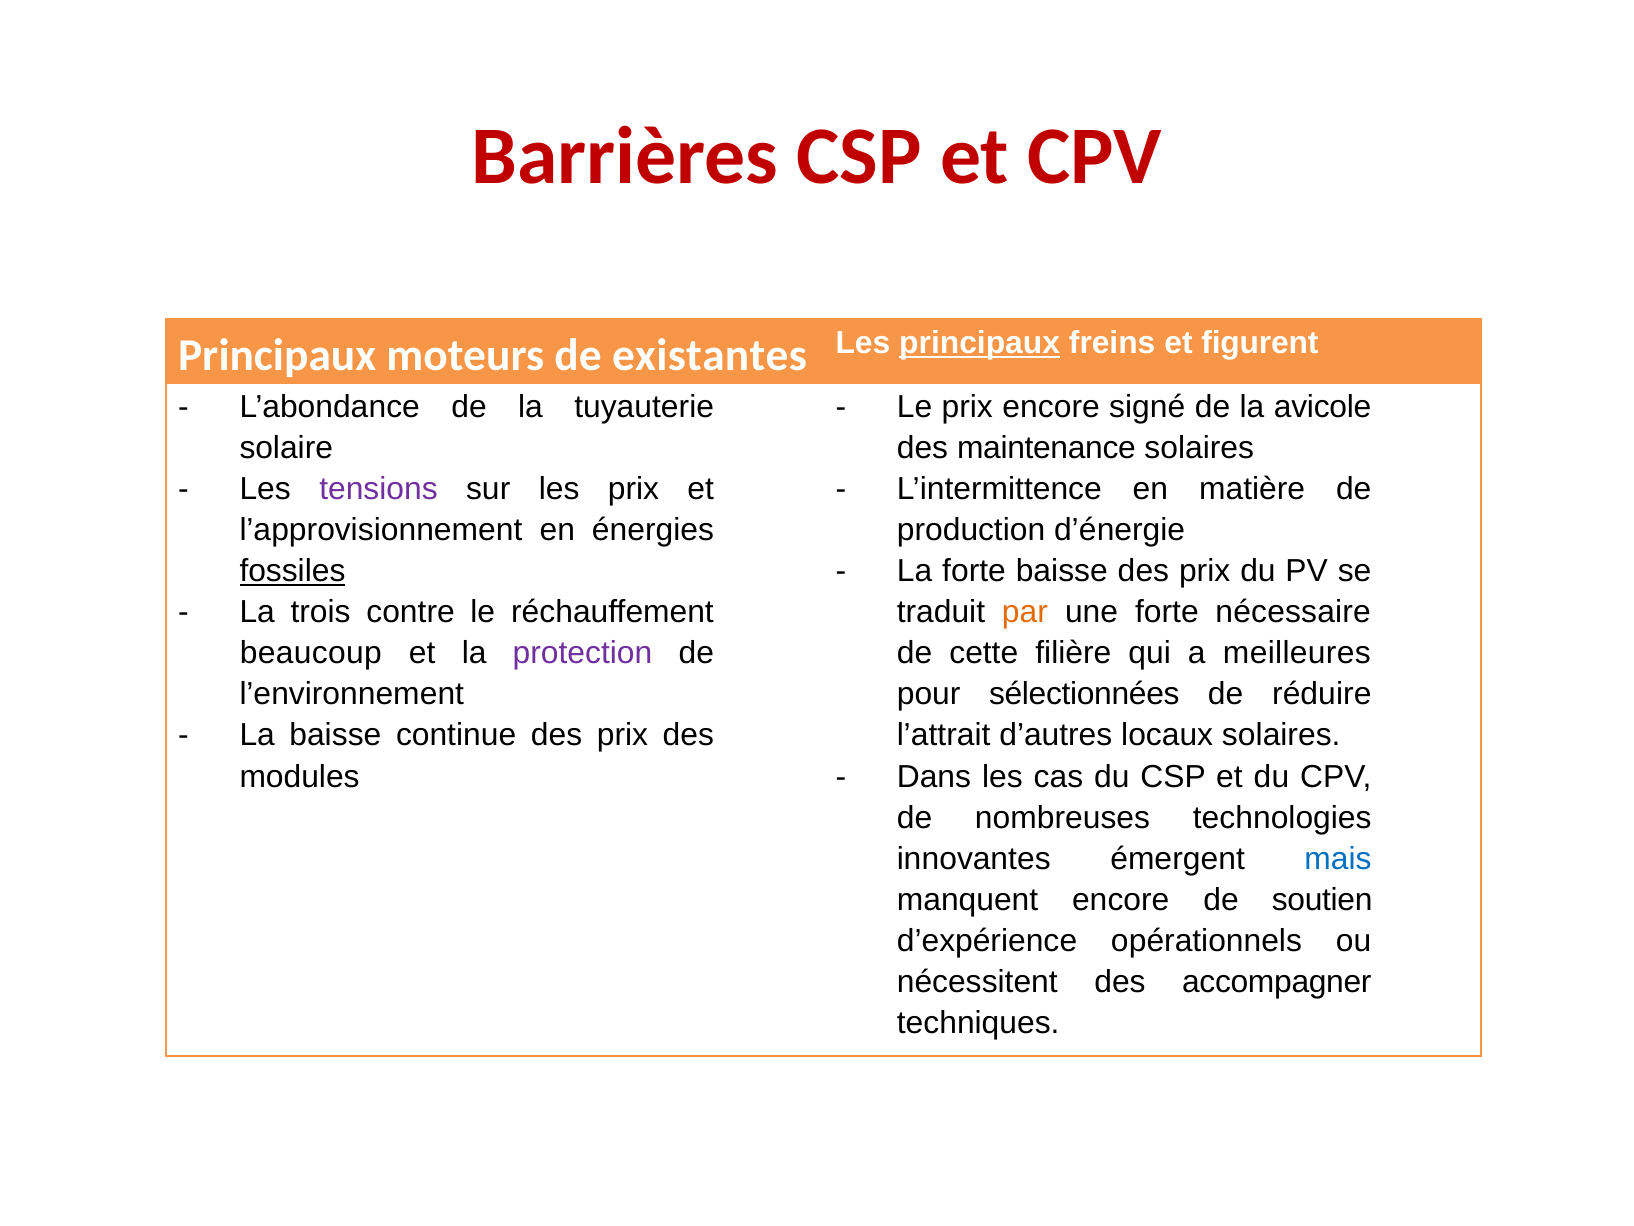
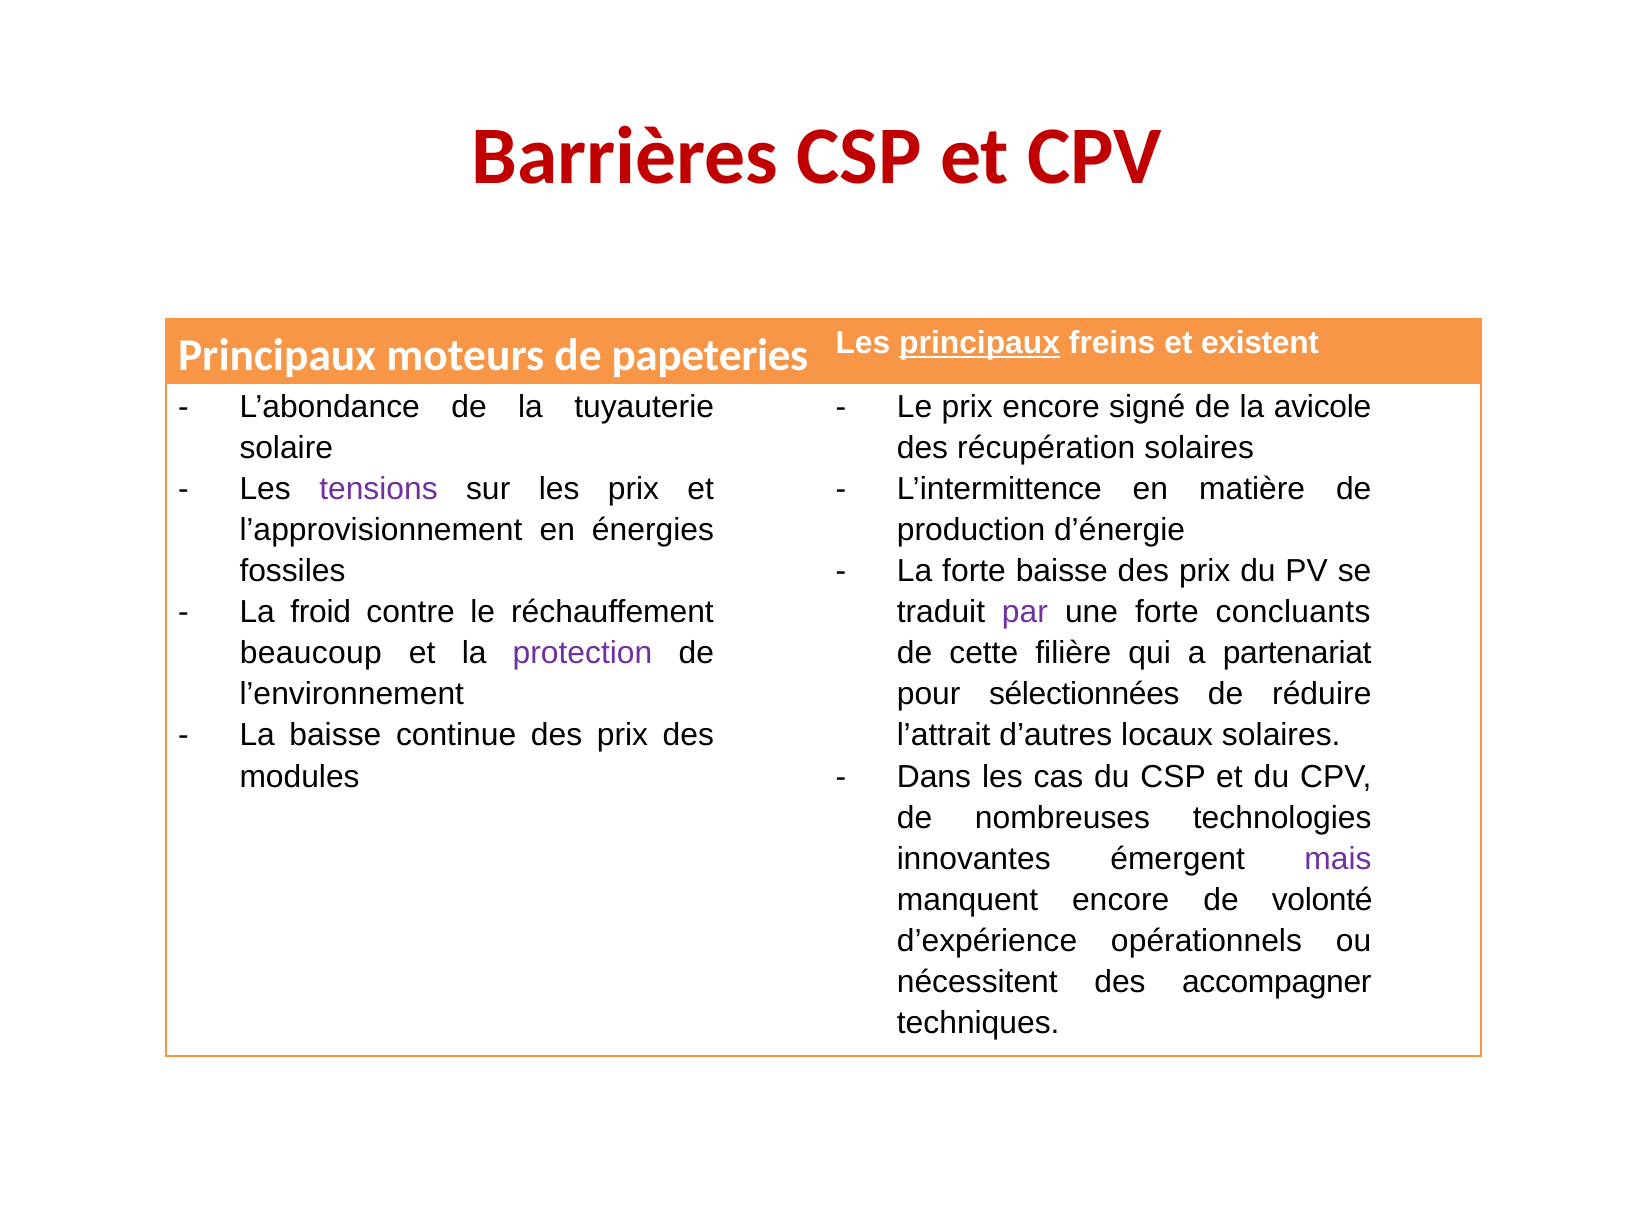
existantes: existantes -> papeteries (710, 356)
figurent: figurent -> existent (1260, 343)
maintenance: maintenance -> récupération (1046, 448)
fossiles underline: present -> none (292, 571)
trois: trois -> froid (321, 612)
par colour: orange -> purple (1025, 612)
nécessaire: nécessaire -> concluants (1293, 612)
meilleures: meilleures -> partenariat (1297, 653)
mais colour: blue -> purple (1338, 858)
soutien: soutien -> volonté (1322, 899)
